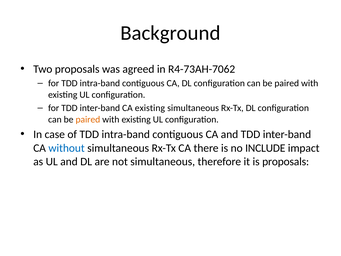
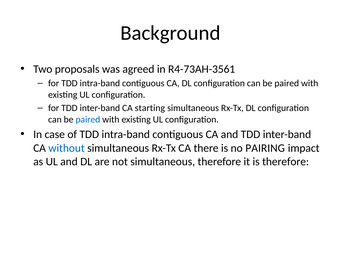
R4-73AH-7062: R4-73AH-7062 -> R4-73AH-3561 (202, 69)
CA existing: existing -> starting (150, 108)
paired colour: orange -> blue (88, 119)
INCLUDE: INCLUDE -> PAIRING (265, 148)
is proposals: proposals -> therefore (286, 162)
